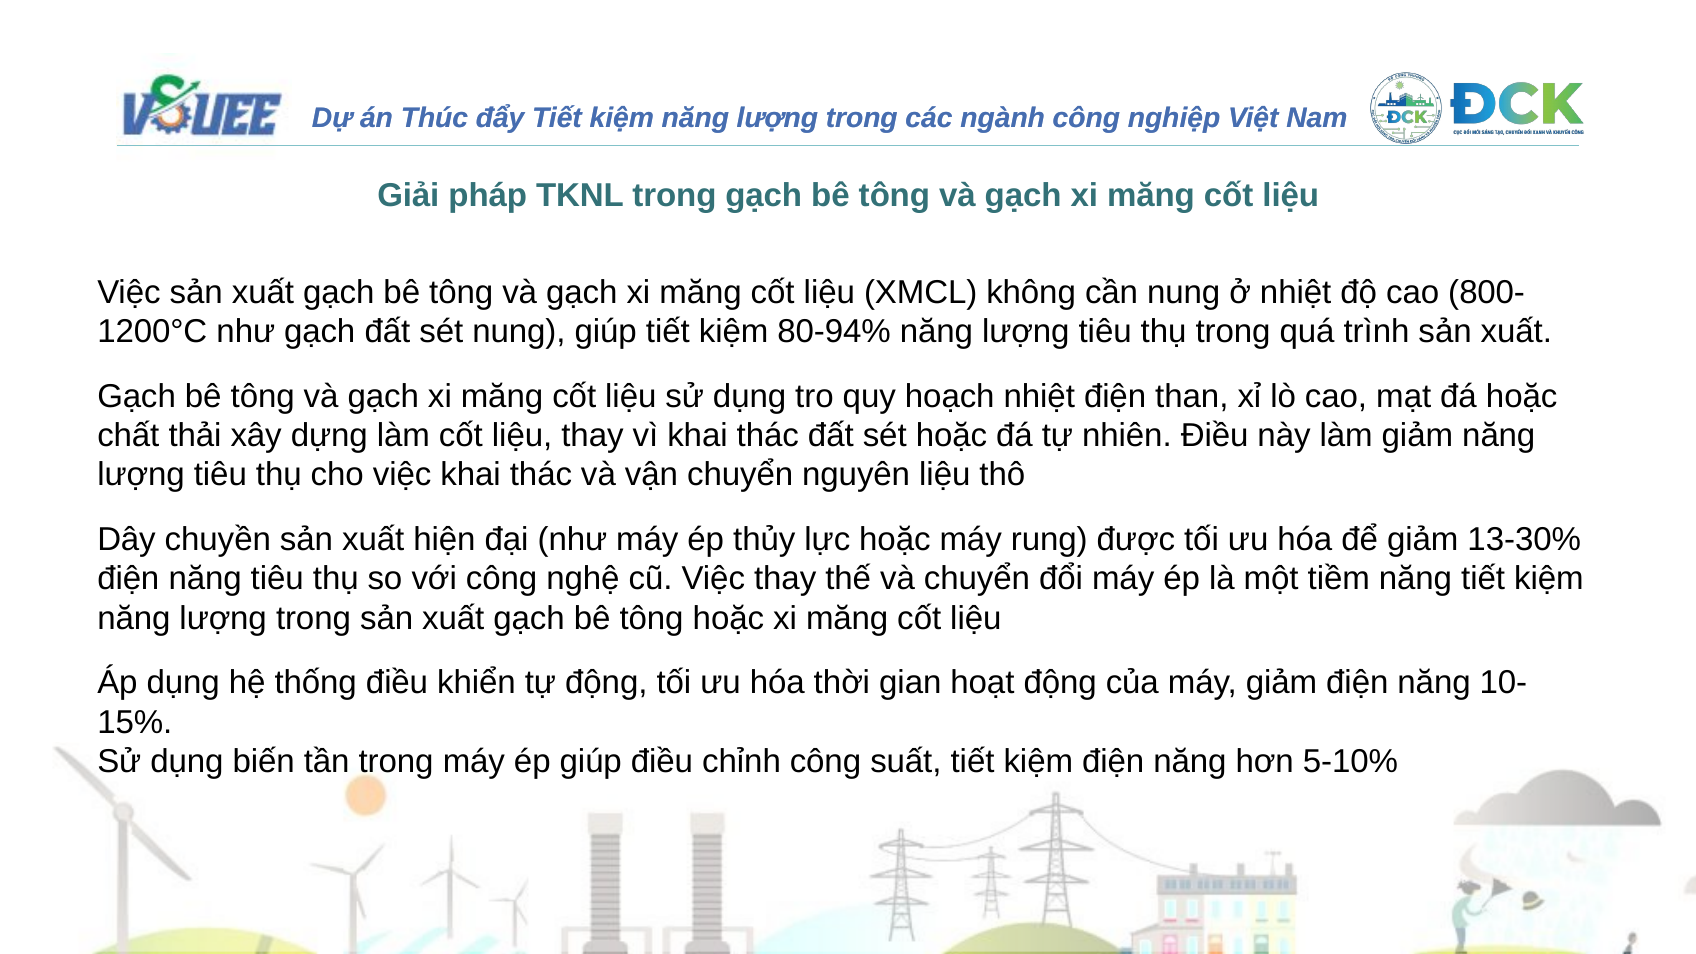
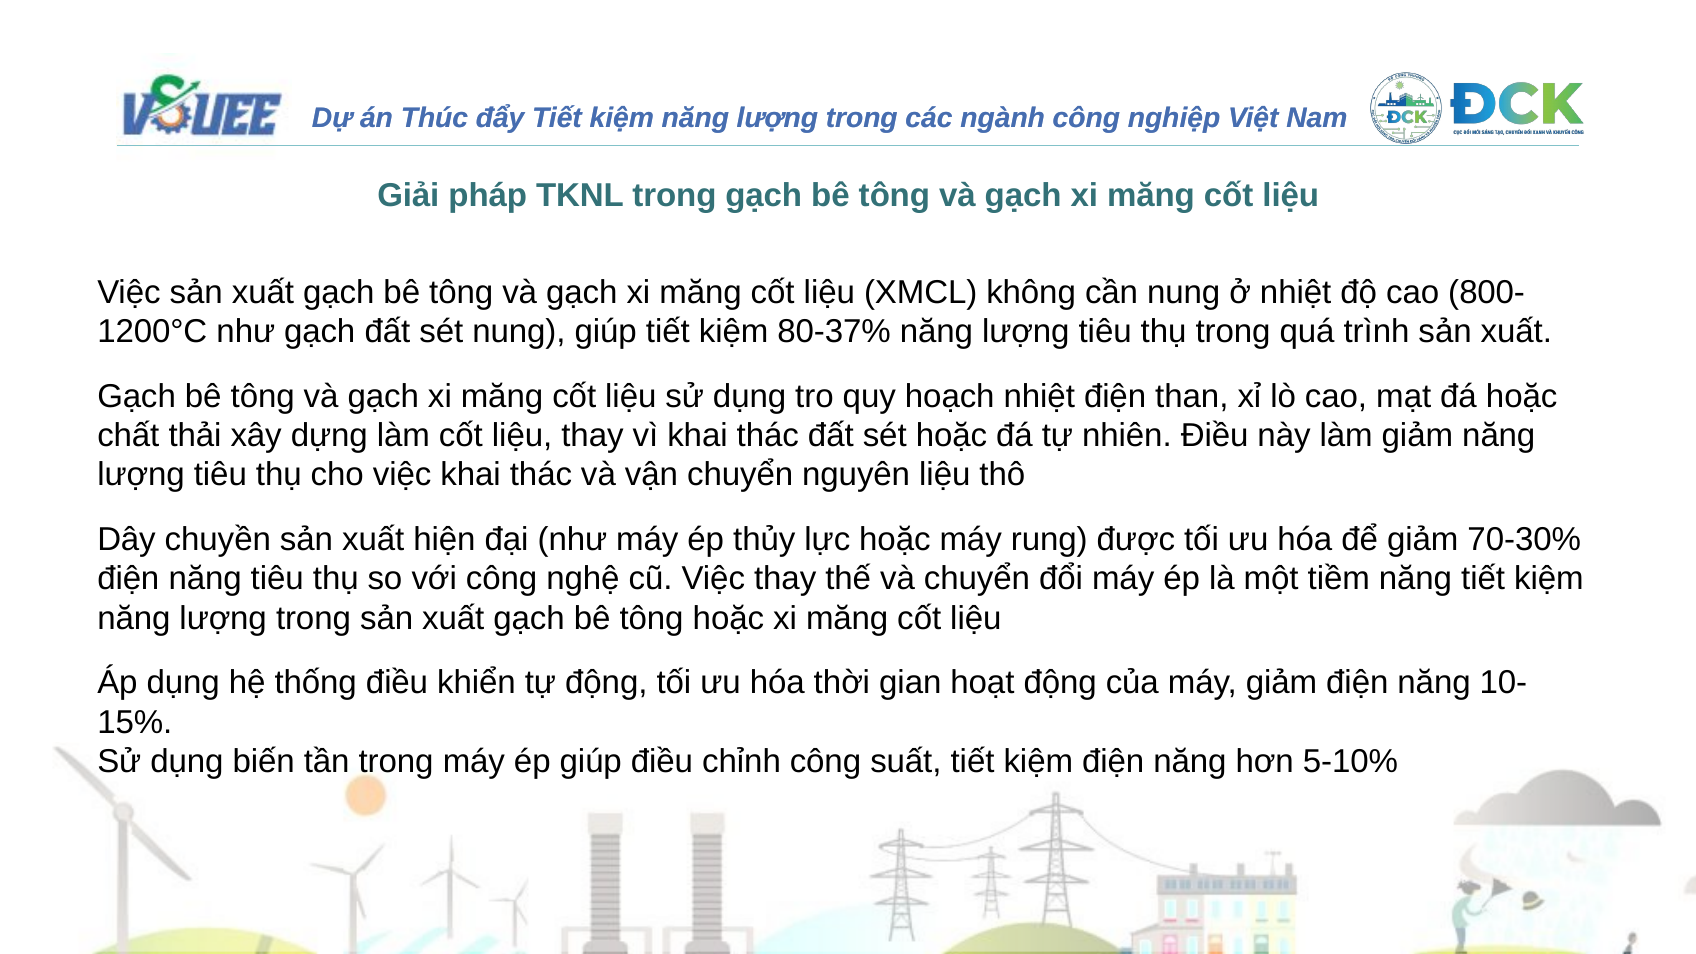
80-94%: 80-94% -> 80-37% (834, 332)
13-30%: 13-30% -> 70-30% (1524, 539)
